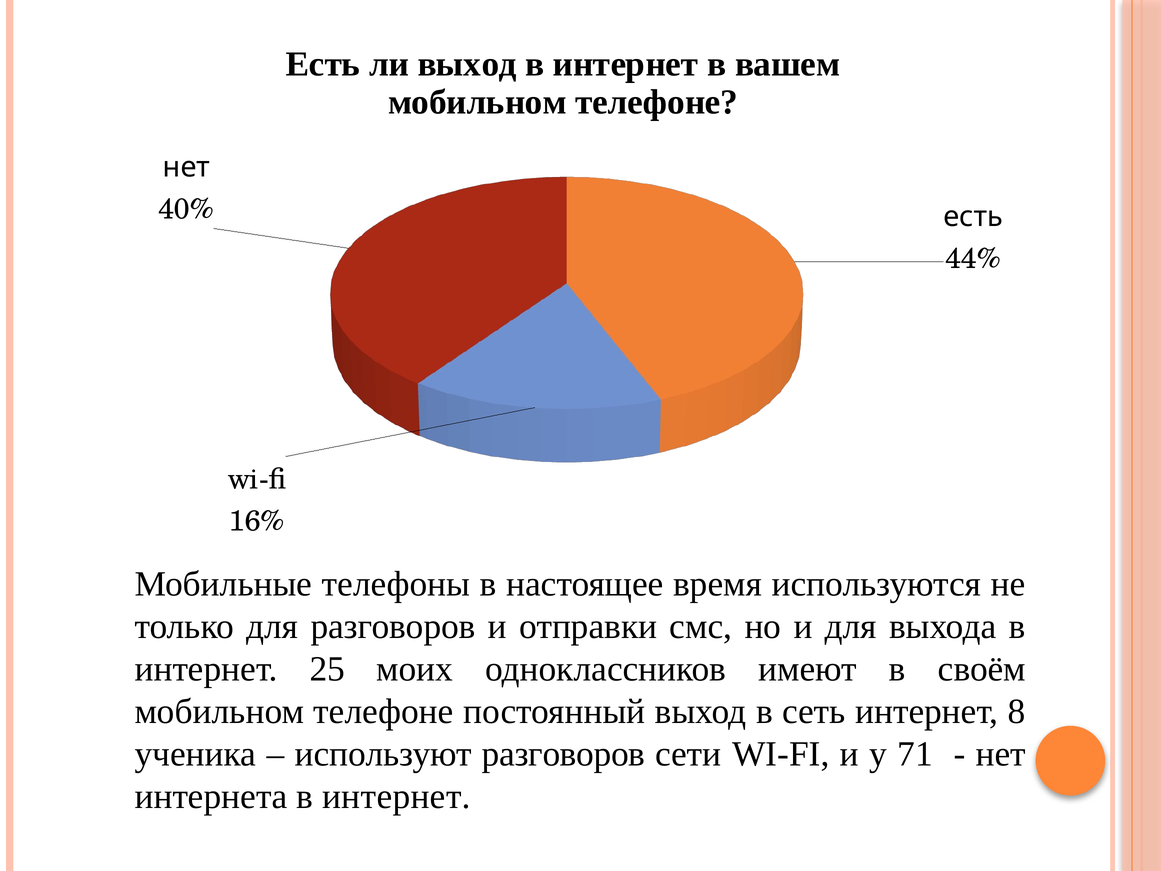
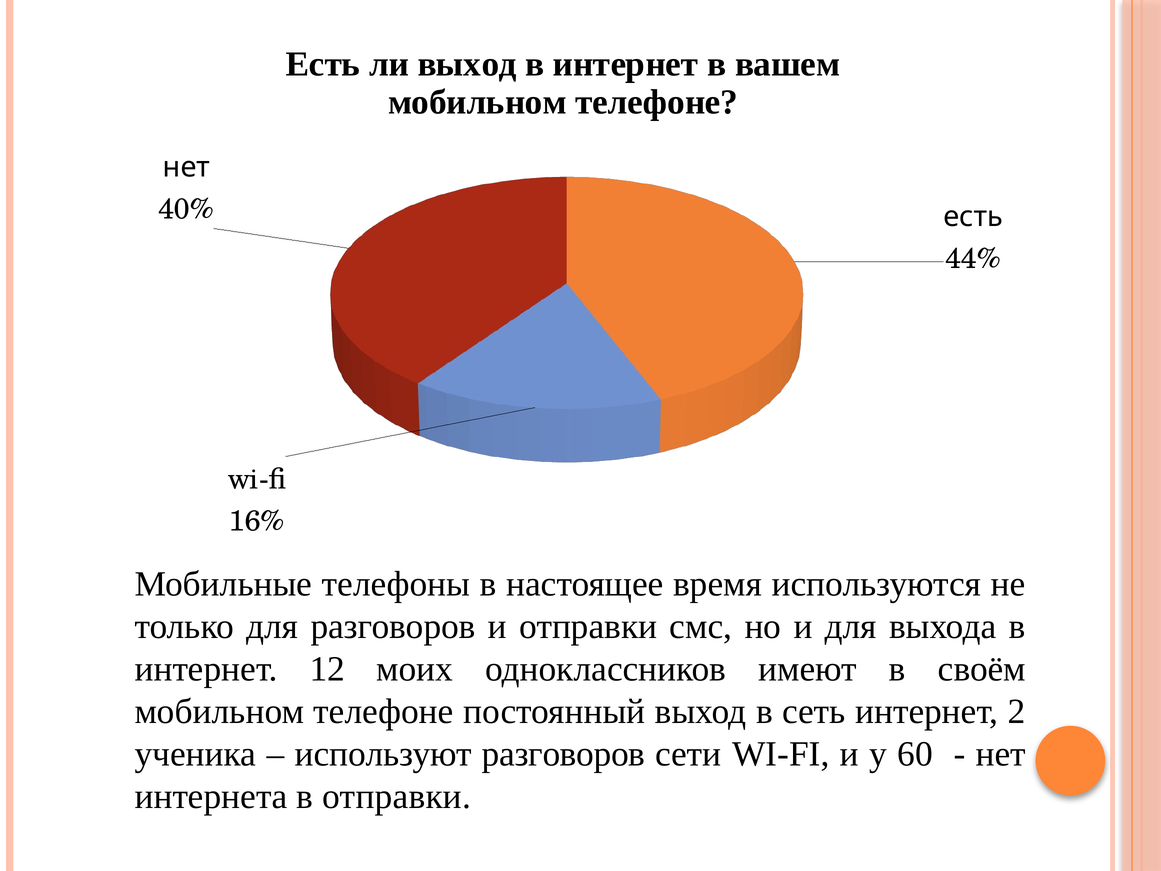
25: 25 -> 12 (327, 669)
8: 8 -> 2 (1017, 711)
71: 71 -> 60 (915, 754)
интернета в интернет: интернет -> отправки (396, 796)
